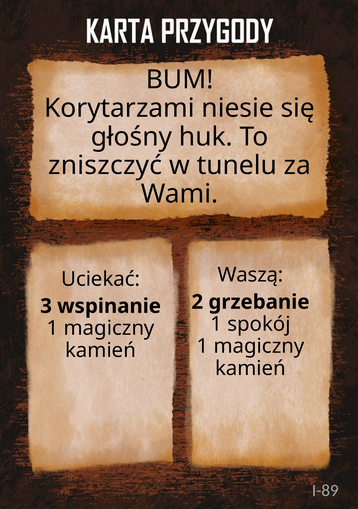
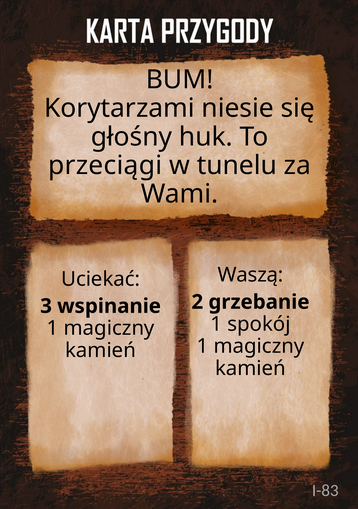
zniszczyć: zniszczyć -> przeciągi (105, 165)
I-89: I-89 -> I-83 (325, 490)
